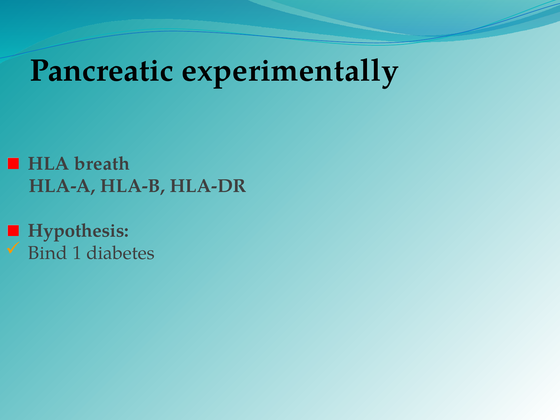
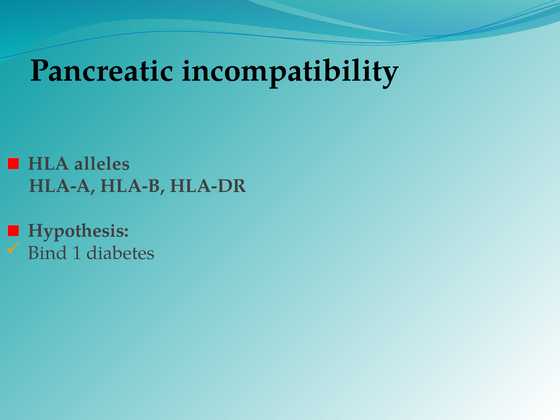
experimentally: experimentally -> incompatibility (290, 70)
breath: breath -> alleles (102, 164)
